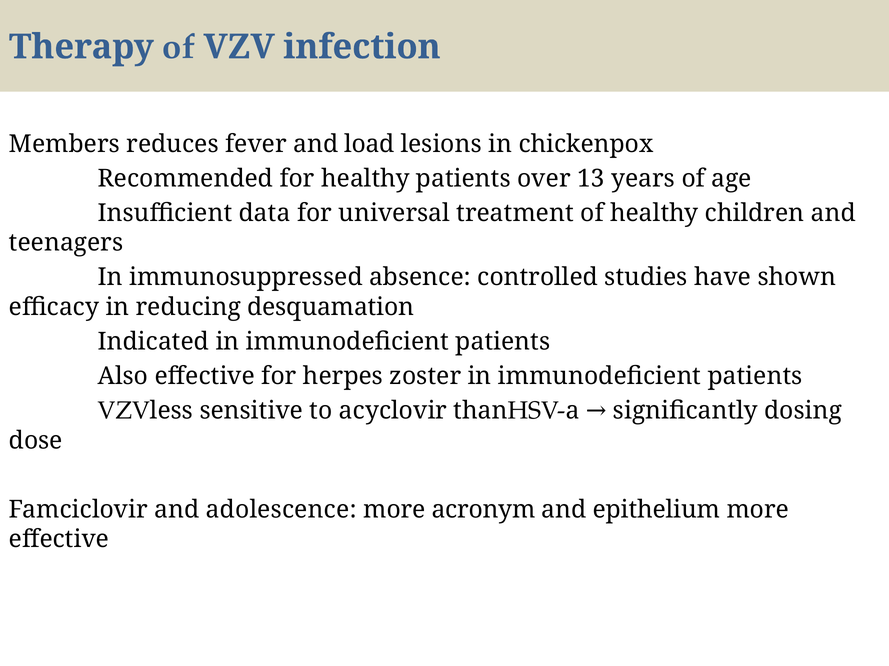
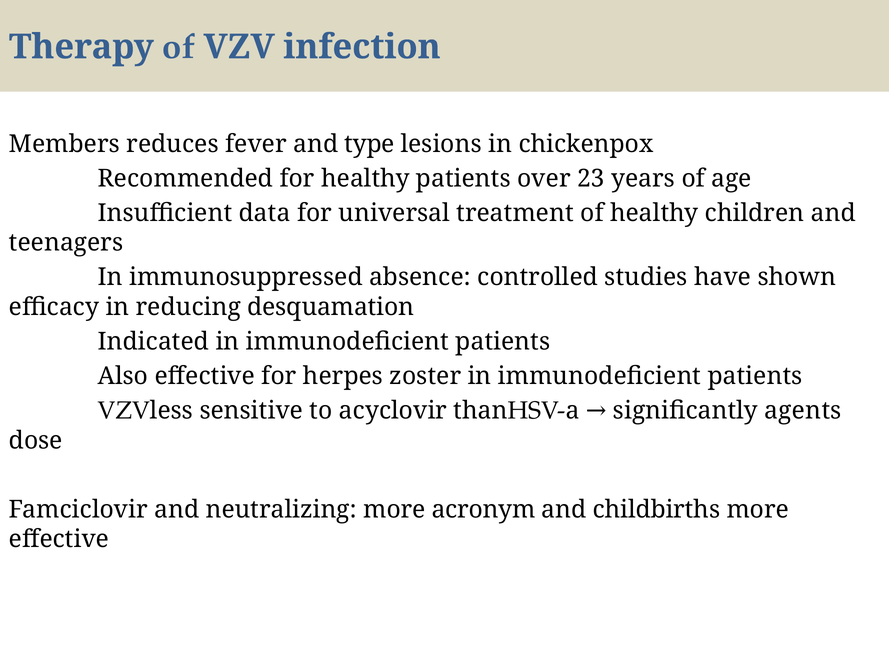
load: load -> type (370, 144)
13: 13 -> 23 (591, 179)
dosing: dosing -> agents (803, 411)
adolescence: adolescence -> neutralizing (281, 510)
epithelium: epithelium -> childbirths (657, 510)
